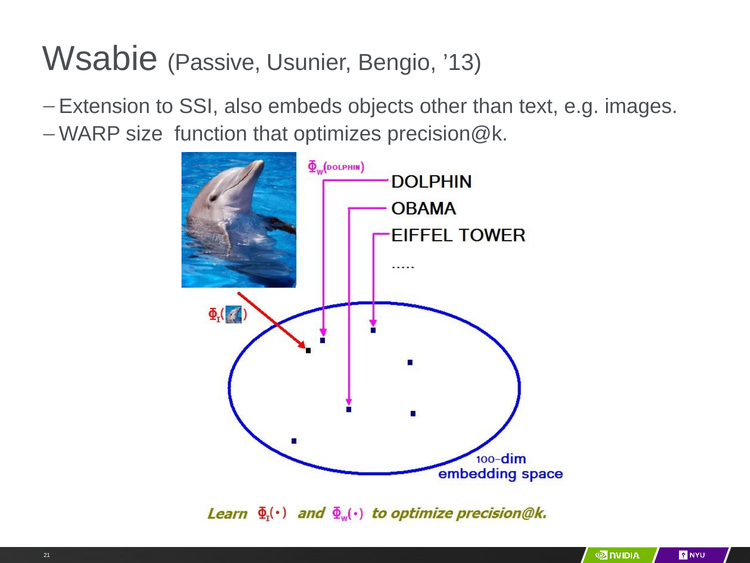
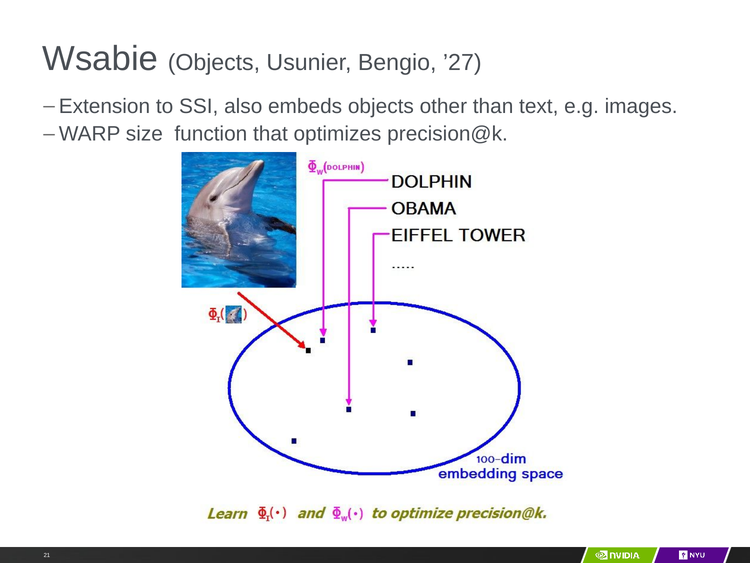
Wsabie Passive: Passive -> Objects (214, 62)
’13: ’13 -> ’27 (462, 62)
